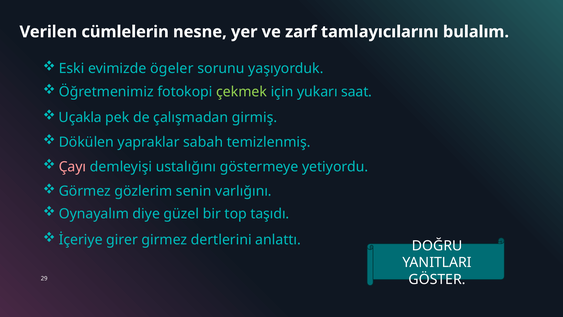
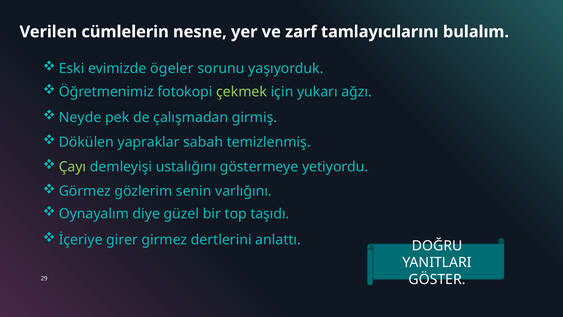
saat: saat -> ağzı (357, 92)
Uçakla: Uçakla -> Neyde (80, 117)
Çayı colour: pink -> light green (72, 167)
